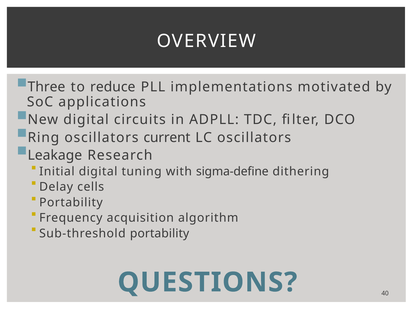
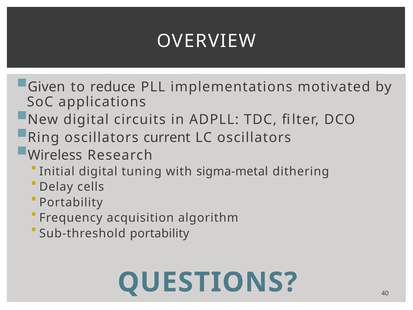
Three: Three -> Given (46, 87)
Leakage: Leakage -> Wireless (55, 155)
sigma-define: sigma-define -> sigma-metal (232, 171)
